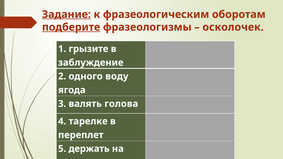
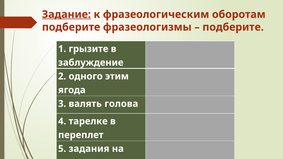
подберите underline: present -> none (71, 27)
осколочек: осколочек -> подберите (233, 27)
одного воду: воду -> этим (117, 76)
держать: держать -> задания (89, 149)
